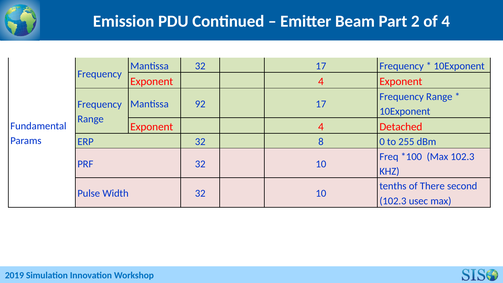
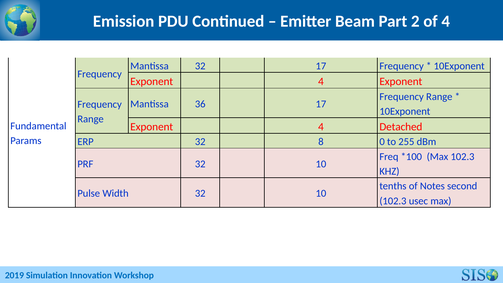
92: 92 -> 36 (200, 104)
There: There -> Notes (432, 186)
